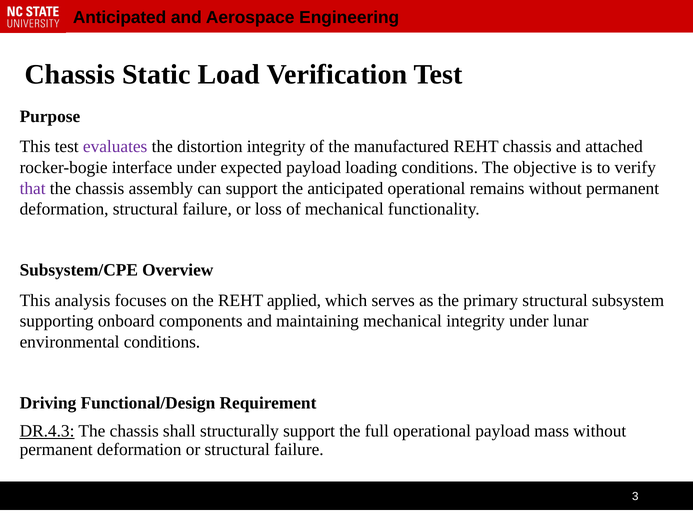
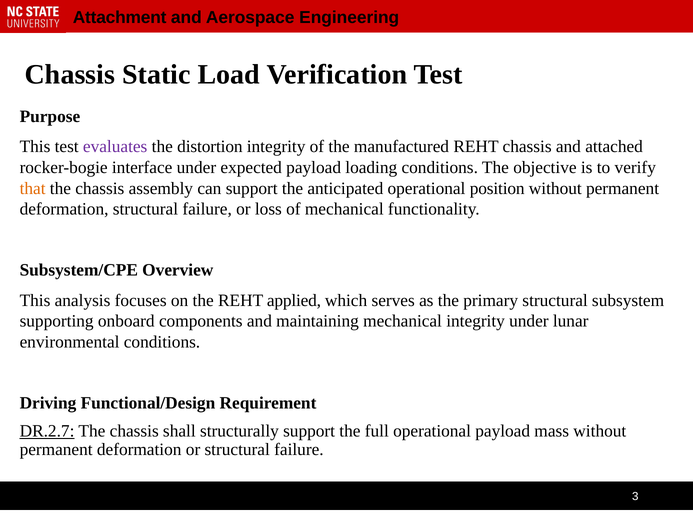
Anticipated: Anticipated -> Attachment (120, 17)
that colour: purple -> orange (33, 188)
remains: remains -> position (497, 188)
DR.4.3: DR.4.3 -> DR.2.7 (47, 431)
